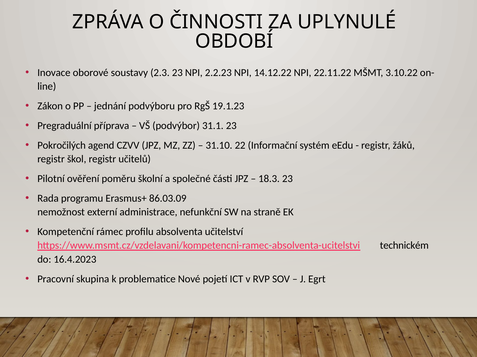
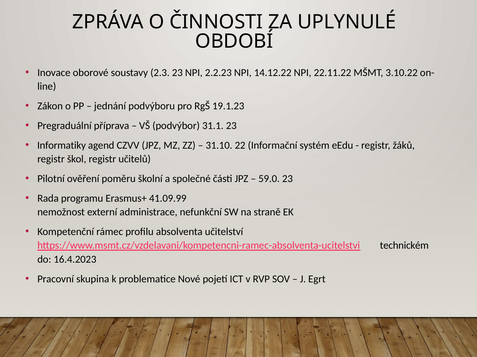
Pokročilých: Pokročilých -> Informatiky (62, 146)
18.3: 18.3 -> 59.0 (269, 179)
86.03.09: 86.03.09 -> 41.09.99 (168, 199)
